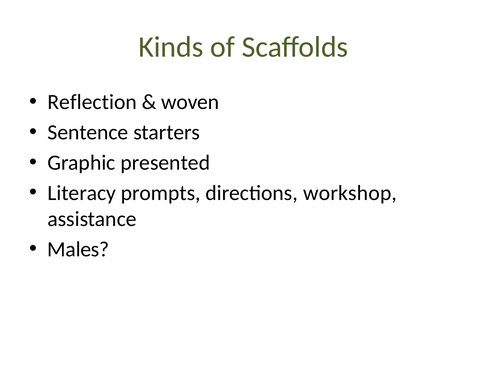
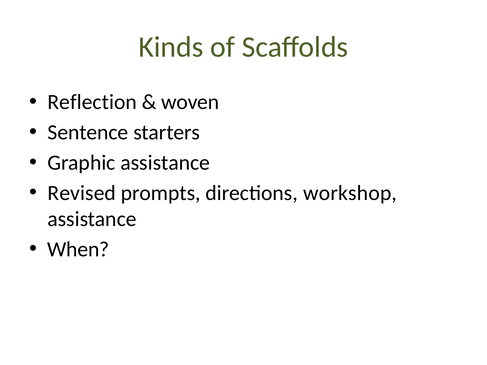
Graphic presented: presented -> assistance (165, 163)
Literacy: Literacy -> Revised (82, 193)
Males: Males -> When (78, 249)
